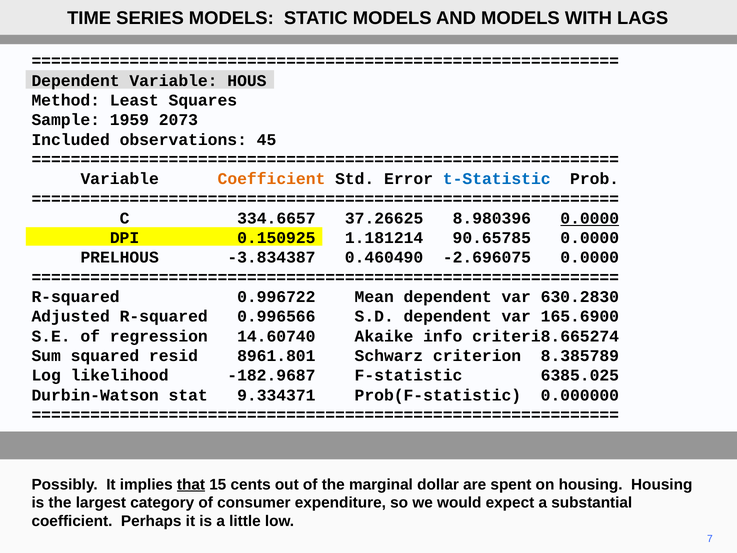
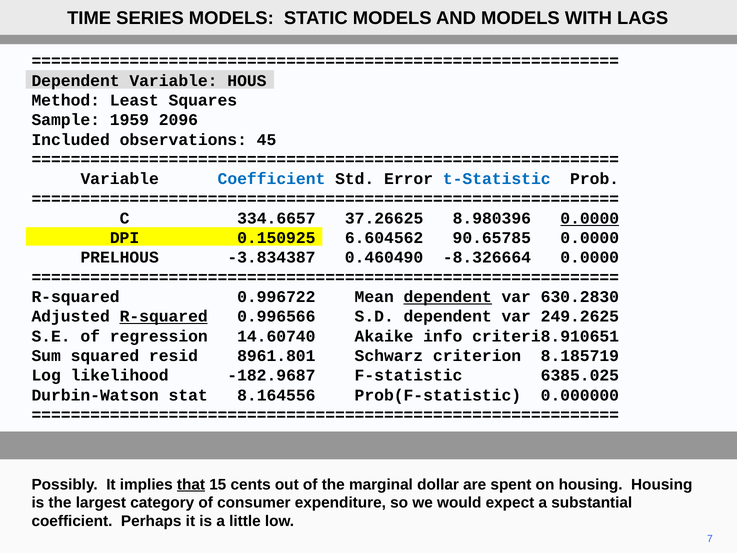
2073: 2073 -> 2096 (178, 120)
Coefficient colour: orange -> blue (271, 179)
1.181214: 1.181214 -> 6.604562 (384, 238)
-2.696075: -2.696075 -> -8.326664 (487, 257)
dependent underline: none -> present (448, 297)
R-squared underline: none -> present (164, 316)
165.6900: 165.6900 -> 249.2625 (580, 316)
criteri8.665274: criteri8.665274 -> criteri8.910651 (546, 336)
8.385789: 8.385789 -> 8.185719 (580, 356)
9.334371: 9.334371 -> 8.164556 (276, 395)
